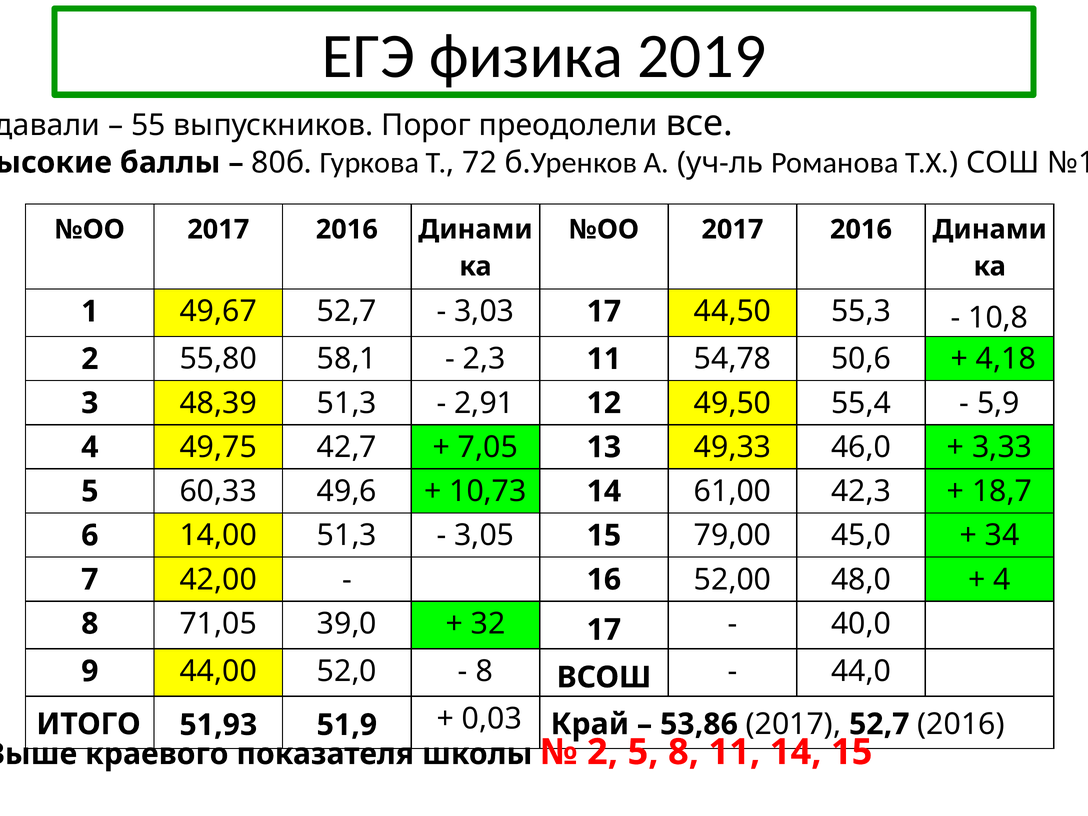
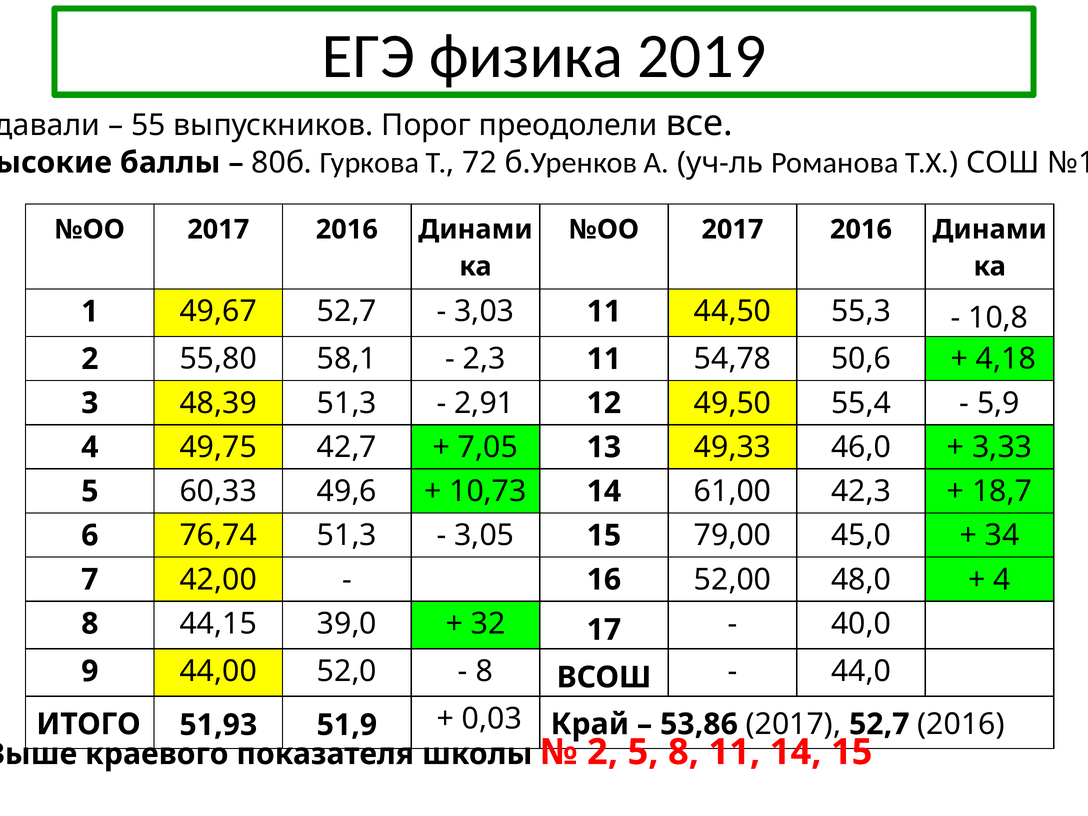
3,03 17: 17 -> 11 (604, 311)
14,00: 14,00 -> 76,74 (218, 535)
71,05: 71,05 -> 44,15 (218, 624)
